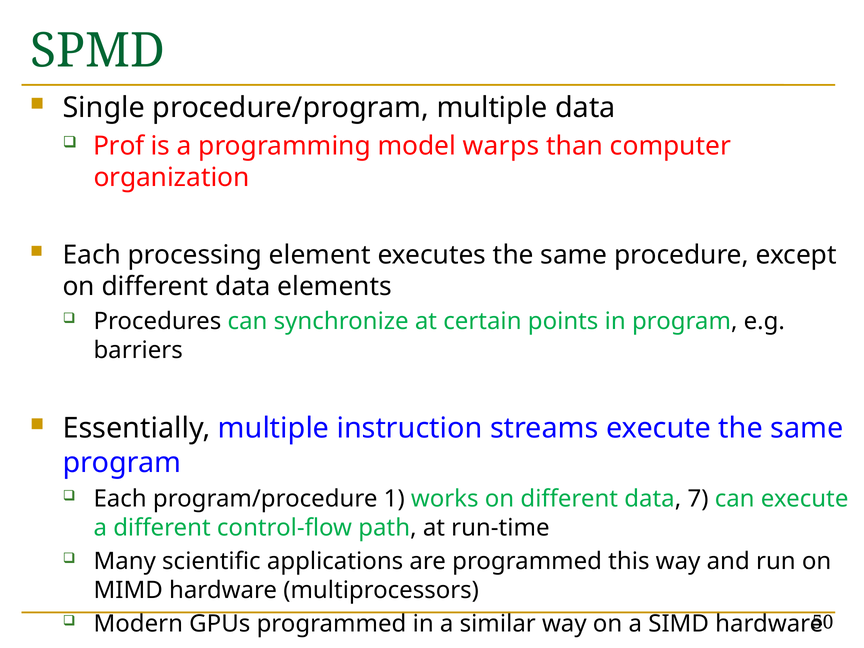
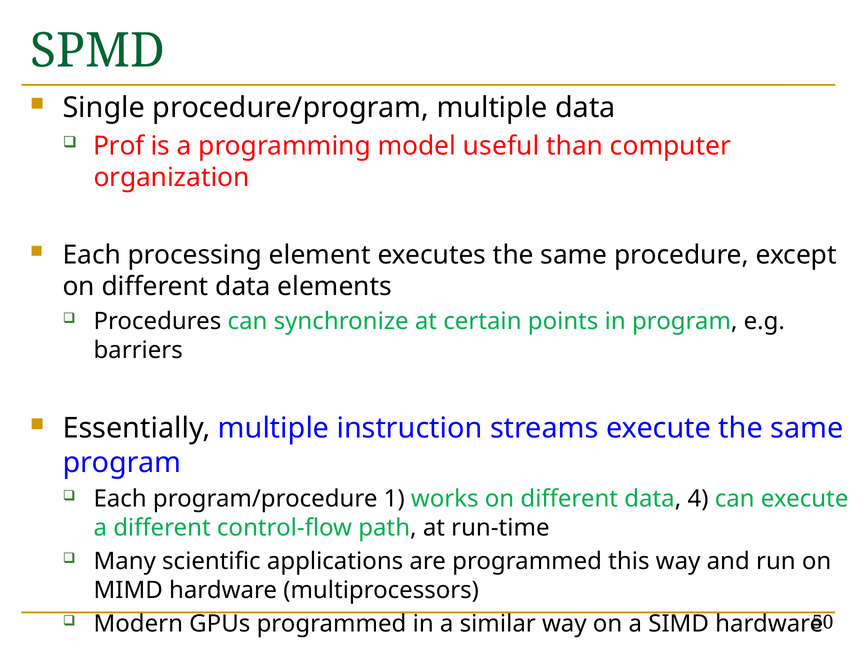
warps: warps -> useful (501, 146)
7: 7 -> 4 (698, 499)
